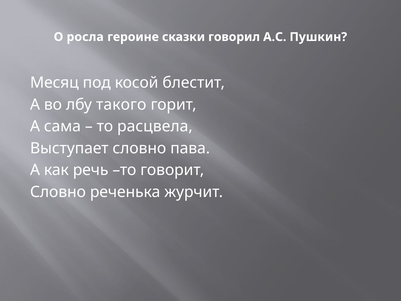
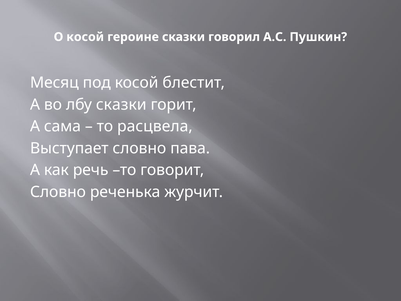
О росла: росла -> косой (85, 37)
лбу такого: такого -> сказки (121, 104)
